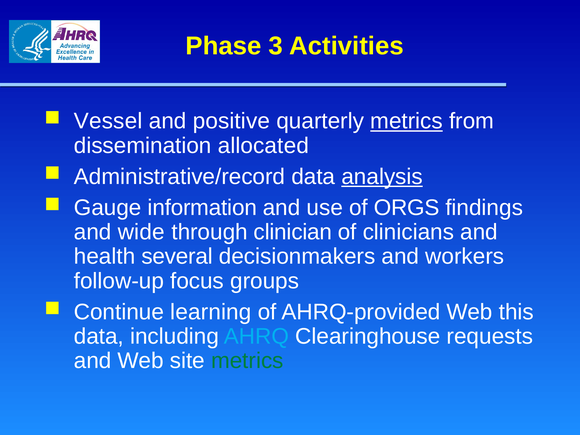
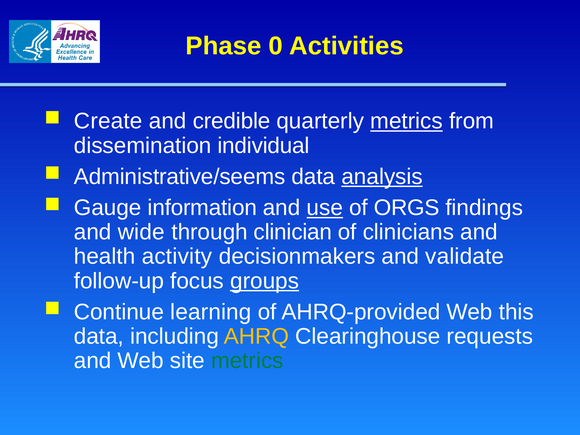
3: 3 -> 0 (276, 46)
Vessel: Vessel -> Create (108, 121)
positive: positive -> credible (232, 121)
allocated: allocated -> individual (263, 146)
Administrative/record: Administrative/record -> Administrative/seems (180, 177)
use underline: none -> present (325, 208)
several: several -> activity (177, 257)
workers: workers -> validate (465, 257)
groups underline: none -> present (265, 281)
AHRQ colour: light blue -> yellow (257, 336)
